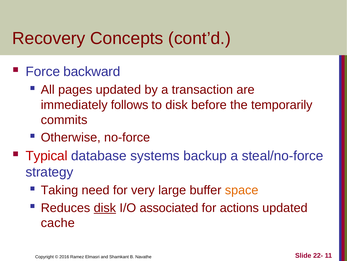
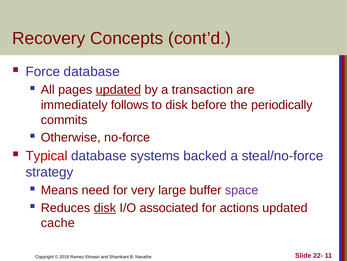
Force backward: backward -> database (92, 72)
updated underline: none -> present (118, 90)
temporarily: temporarily -> periodically (282, 105)
backup: backup -> backed (205, 156)
Taking: Taking -> Means (59, 190)
space colour: orange -> purple (242, 190)
